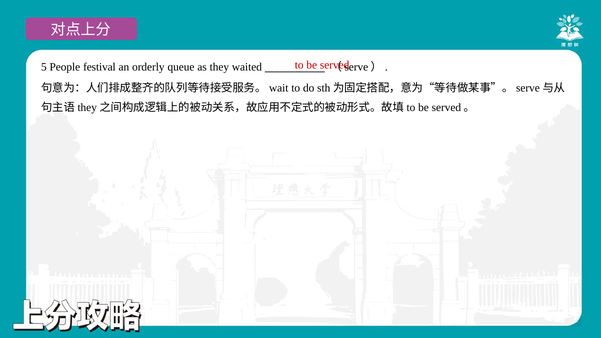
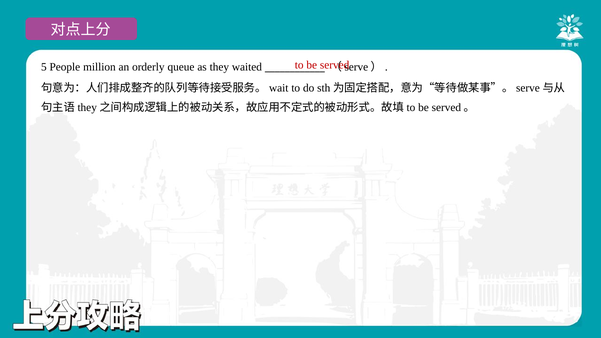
festival: festival -> million (99, 67)
